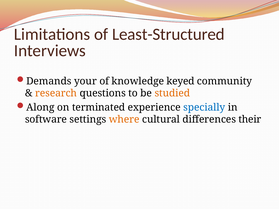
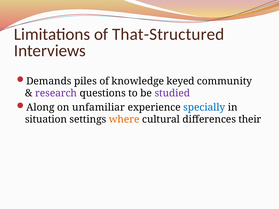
Least-Structured: Least-Structured -> That-Structured (168, 34)
your: your -> piles (85, 81)
research colour: orange -> purple (56, 93)
studied colour: orange -> purple (172, 93)
terminated: terminated -> unfamiliar (99, 107)
software: software -> situation (46, 120)
